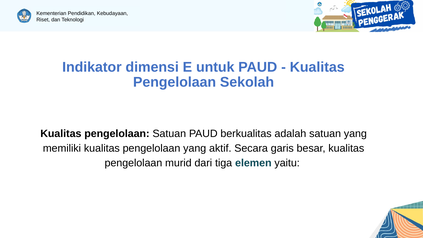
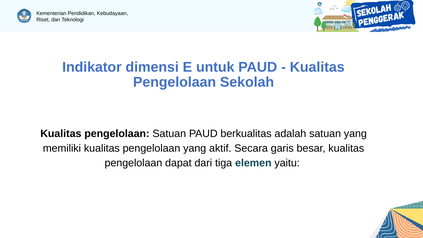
murid: murid -> dapat (178, 163)
